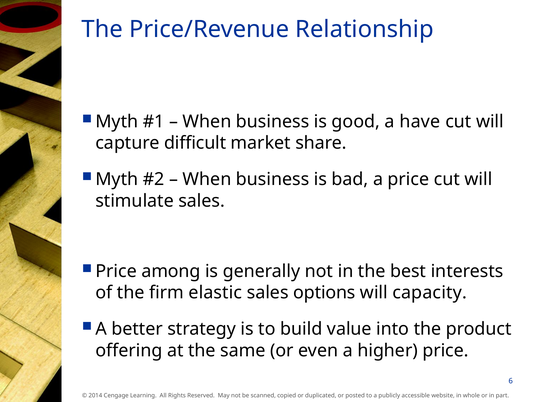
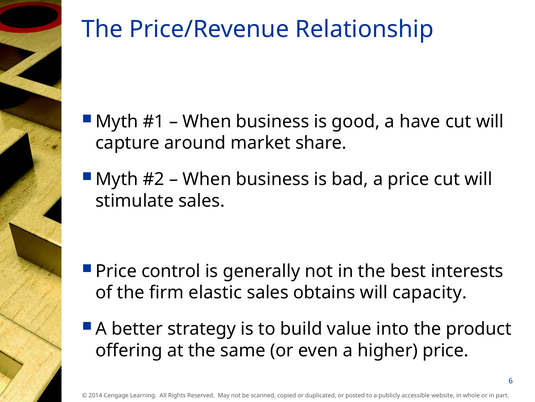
difficult: difficult -> around (195, 143)
among: among -> control (171, 271)
options: options -> obtains (324, 292)
